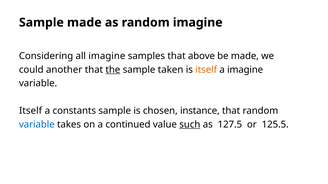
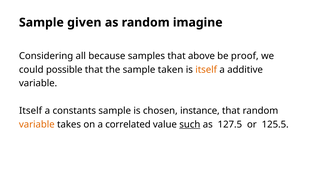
Sample made: made -> given (84, 23)
all imagine: imagine -> because (107, 56)
be made: made -> proof (245, 56)
another: another -> possible (64, 70)
the underline: present -> none (113, 70)
a imagine: imagine -> additive (245, 70)
variable colour: blue -> orange (37, 125)
continued: continued -> correlated (128, 125)
